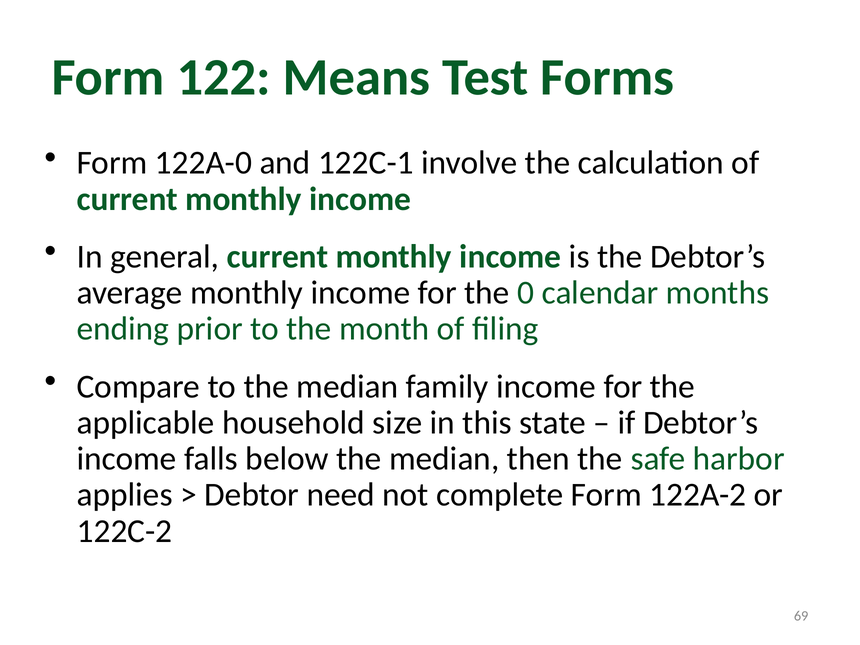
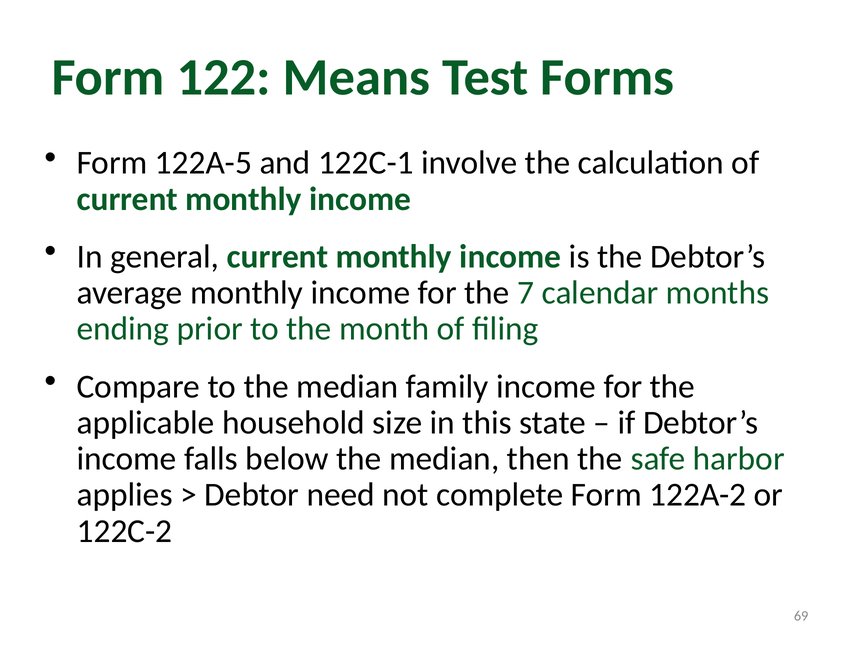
122A-0: 122A-0 -> 122A-5 (203, 163)
0: 0 -> 7 (526, 293)
